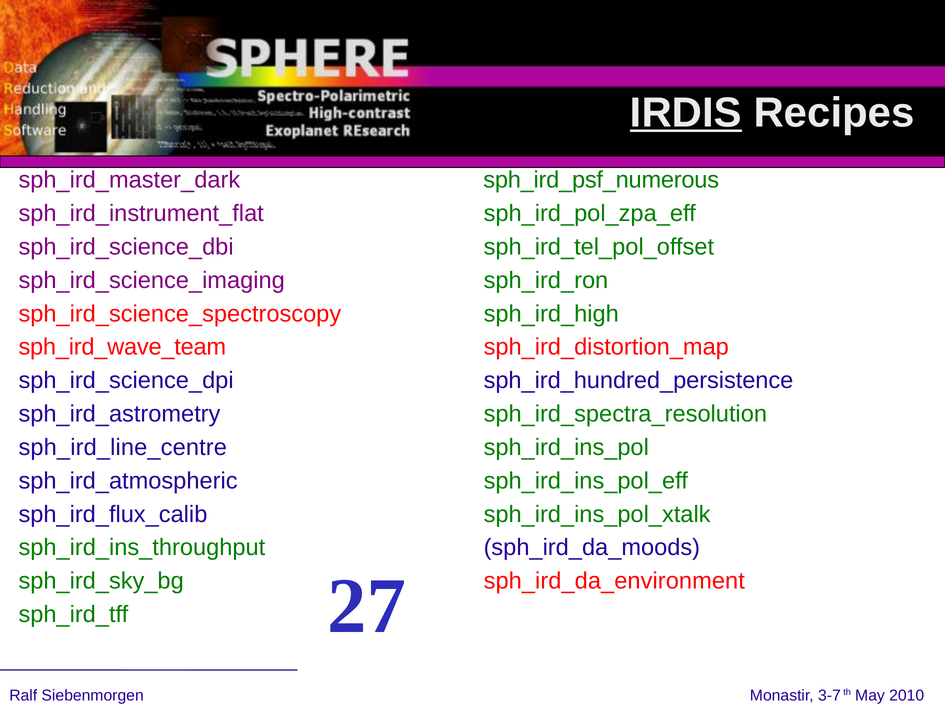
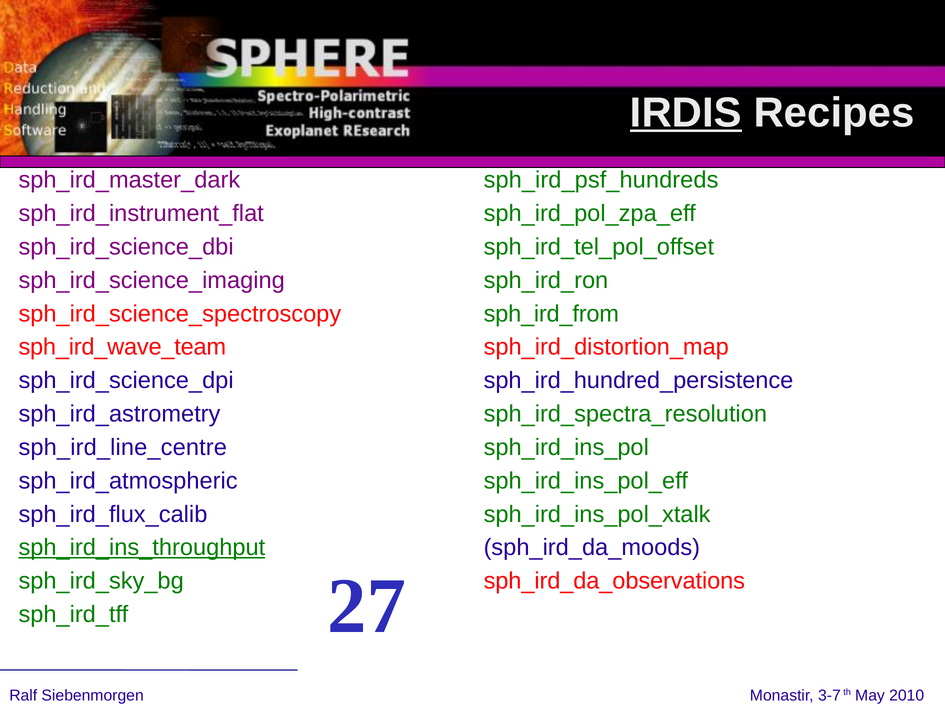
sph_ird_psf_numerous: sph_ird_psf_numerous -> sph_ird_psf_hundreds (601, 180)
sph_ird_high: sph_ird_high -> sph_ird_from (551, 314)
sph_ird_ins_throughput underline: none -> present (142, 547)
sph_ird_da_environment: sph_ird_da_environment -> sph_ird_da_observations (614, 581)
